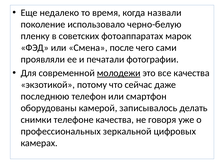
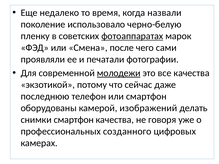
фотоаппаратах underline: none -> present (132, 36)
записывалось: записывалось -> изображений (148, 108)
снимки телефоне: телефоне -> смартфон (74, 120)
зеркальной: зеркальной -> созданного (127, 132)
